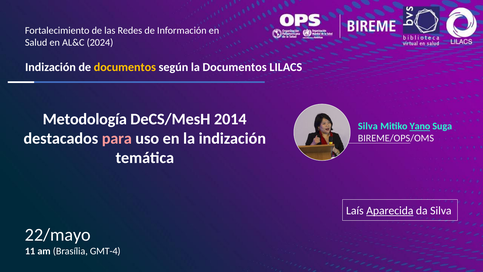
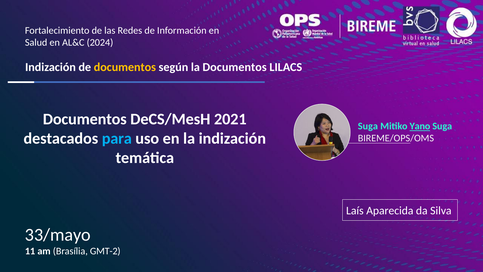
Metodología: Metodología -> Documentos (85, 119)
2014: 2014 -> 2021 (230, 119)
Silva: Silva -> Suga (368, 126)
para colour: pink -> light blue (117, 138)
Aparecida underline: present -> none (390, 210)
22/mayo: 22/mayo -> 33/mayo (58, 234)
GMT-4: GMT-4 -> GMT-2 (105, 251)
